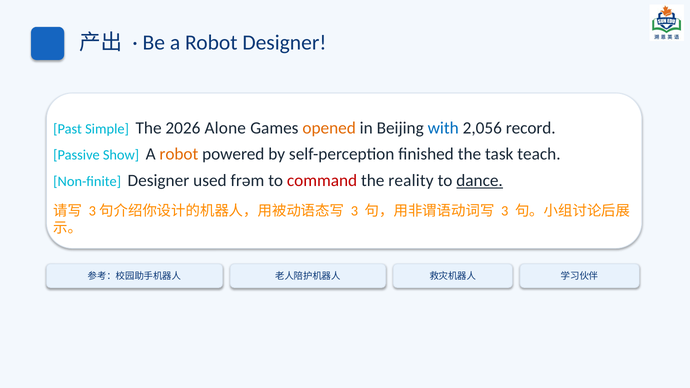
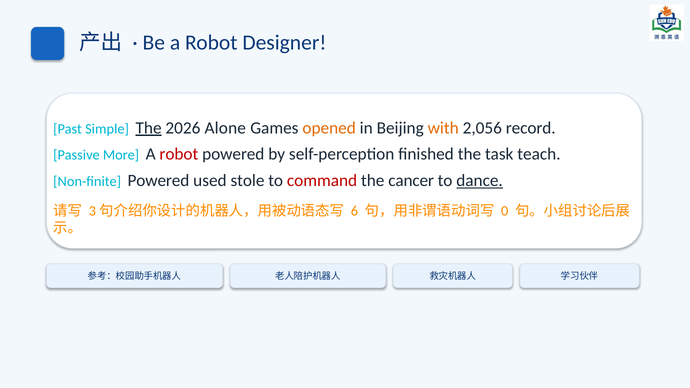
The underline: none -> present (149, 128)
with colour: blue -> orange (443, 128)
Show: Show -> More (121, 155)
robot colour: orange -> red (179, 154)
Non-finite Designer: Designer -> Powered (158, 181)
frəm: frəm -> stole (248, 181)
reality: reality -> cancer (411, 181)
3: 3 -> 6 (354, 211)
3: 3 -> 0 (505, 211)
